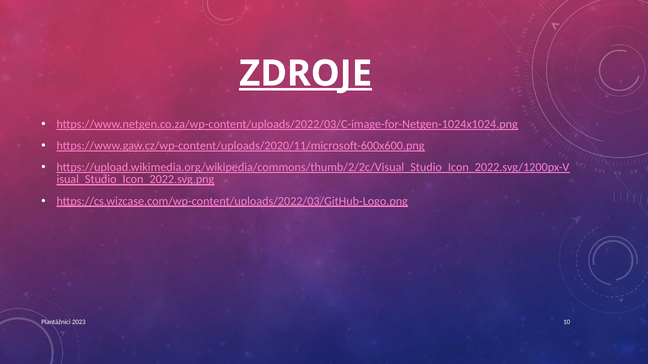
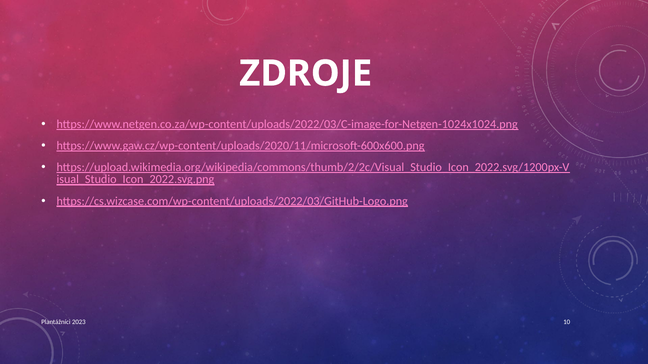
ZDROJE underline: present -> none (306, 74)
